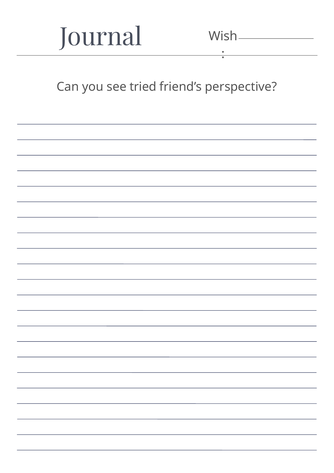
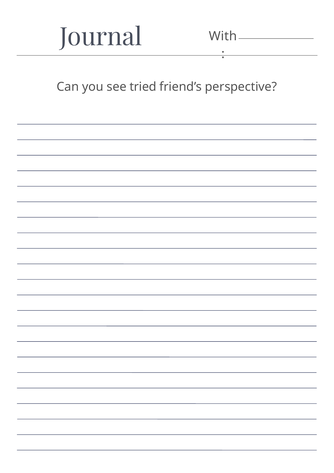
Wish: Wish -> With (223, 36)
